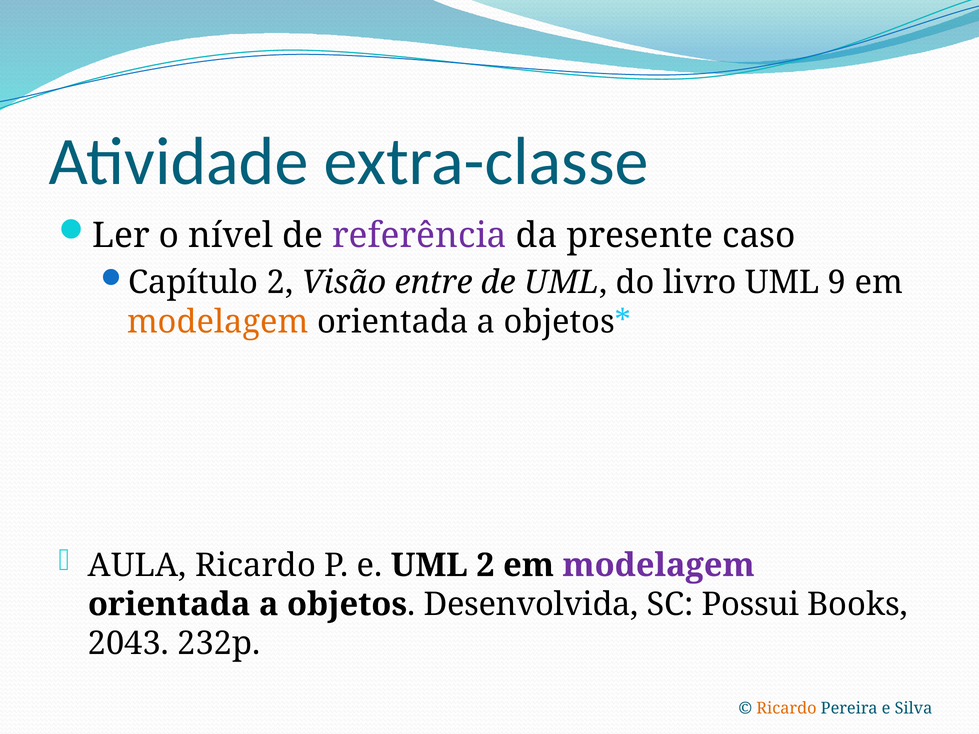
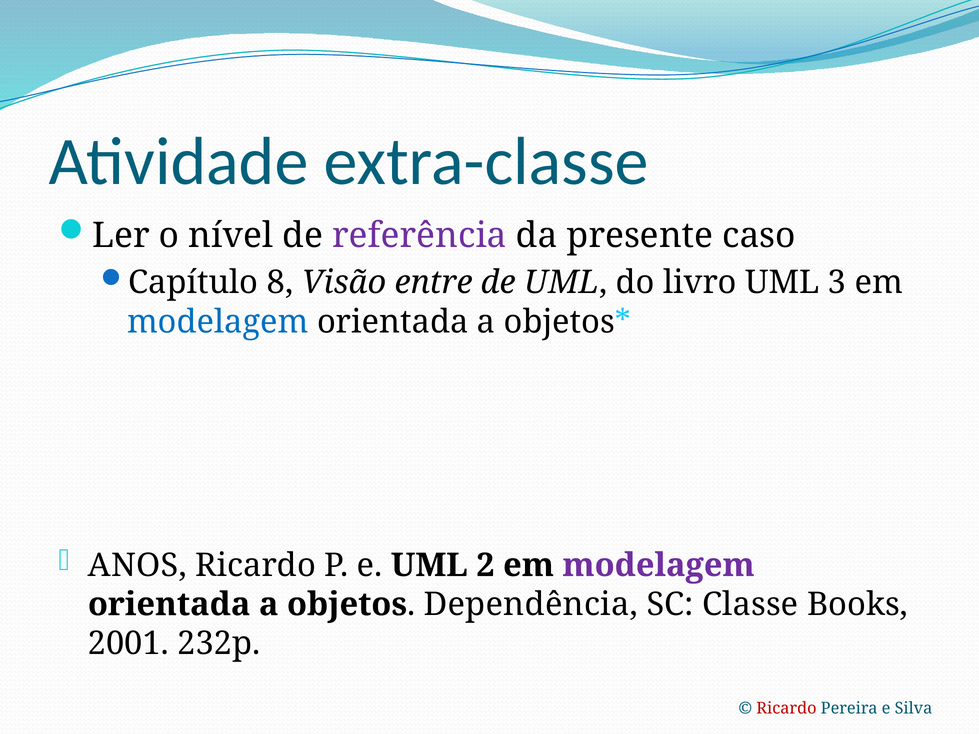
Capítulo 2: 2 -> 8 (280, 283)
9: 9 -> 3 (837, 283)
modelagem colour: orange -> blue (218, 322)
AULA: AULA -> ANOS (137, 565)
Desenvolvida: Desenvolvida -> Dependência (531, 605)
Possui: Possui -> Classe (750, 605)
2043: 2043 -> 2001 (128, 644)
Ricardo colour: orange -> red (786, 708)
